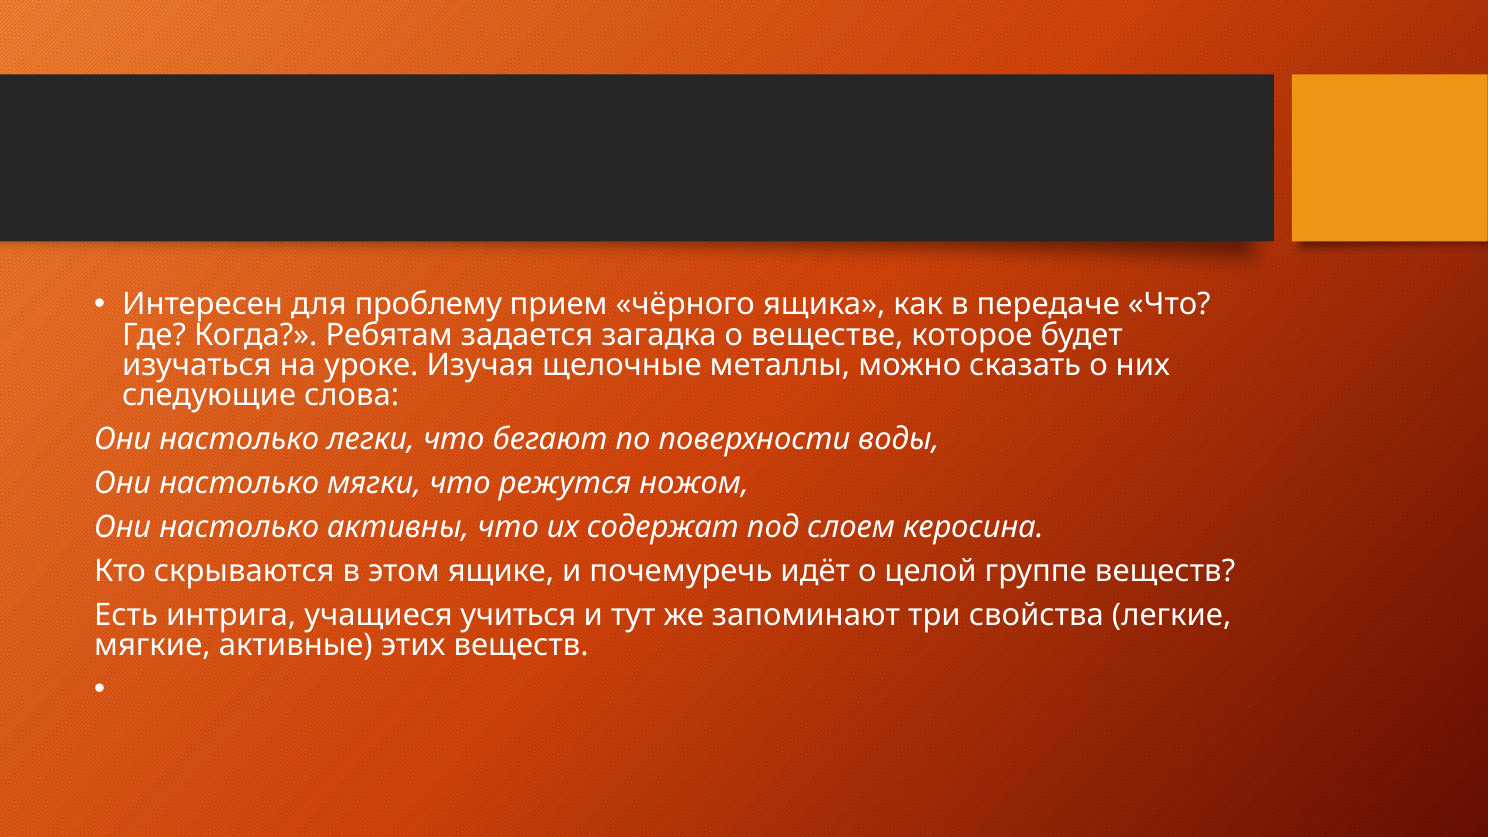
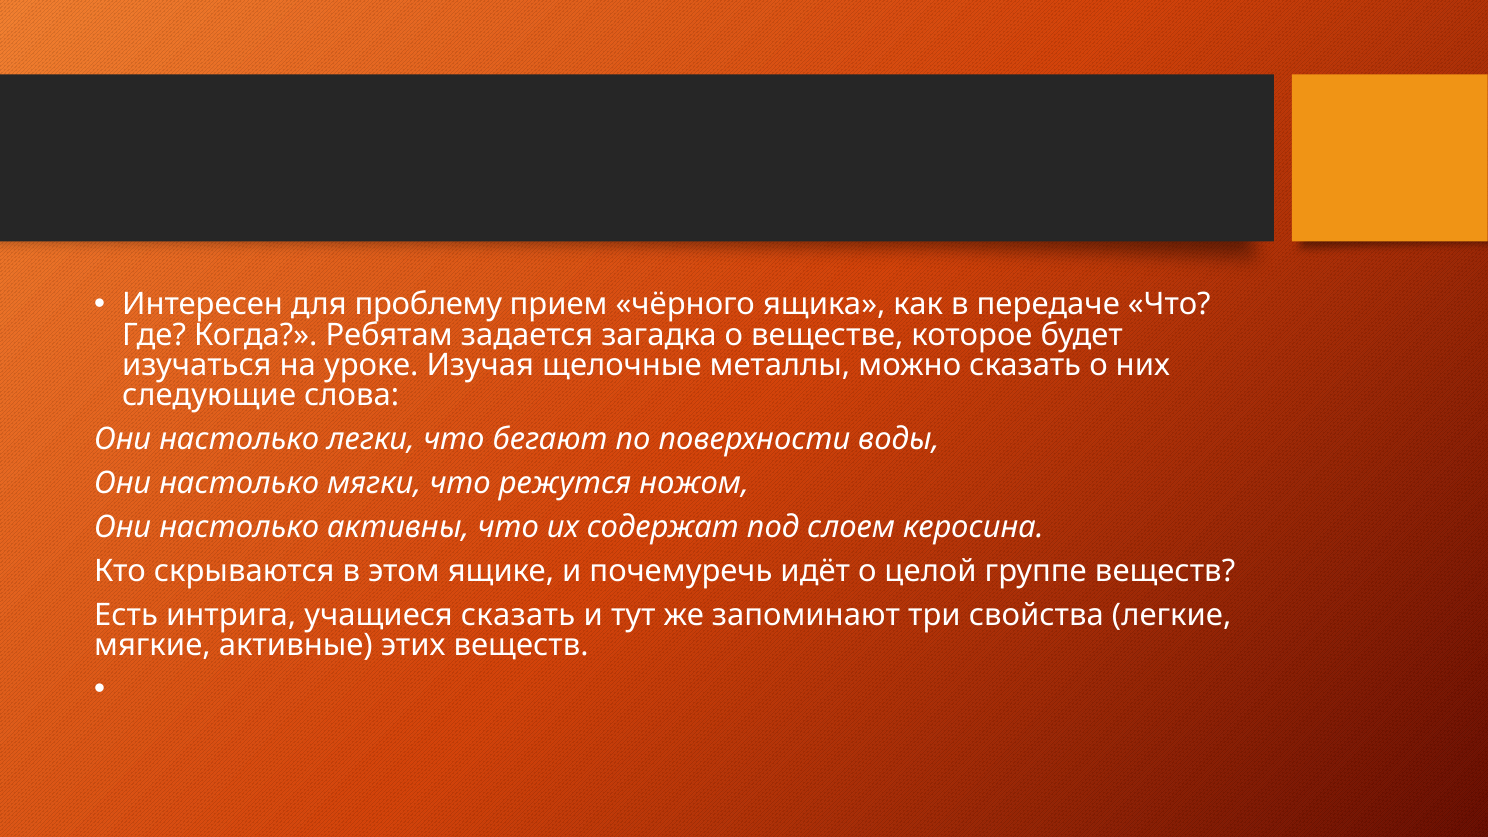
учащиеся учиться: учиться -> сказать (518, 615)
